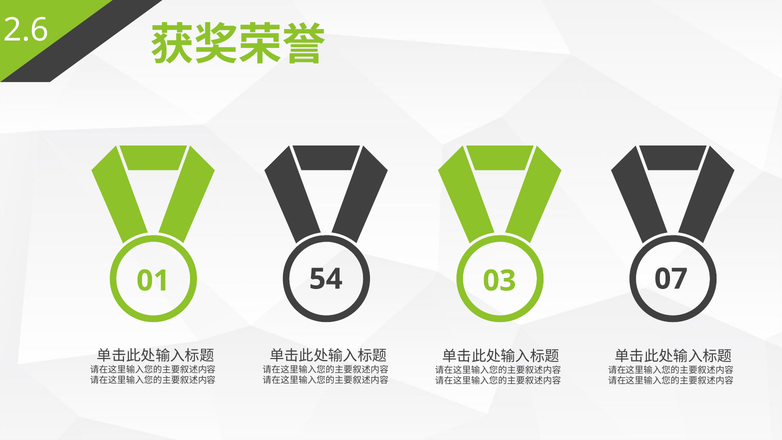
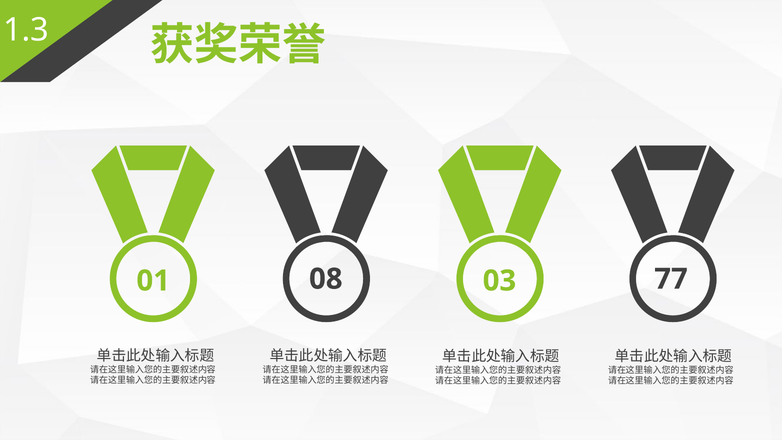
2.6: 2.6 -> 1.3 (26, 30)
54: 54 -> 08 (326, 279)
07: 07 -> 77 (671, 279)
